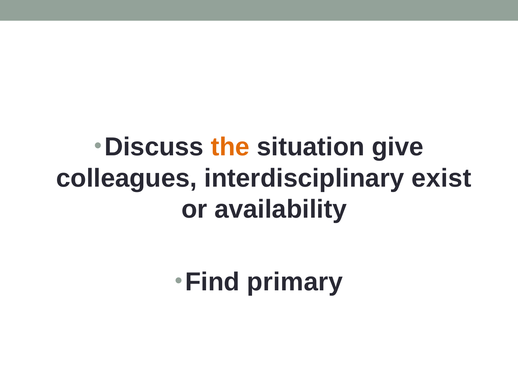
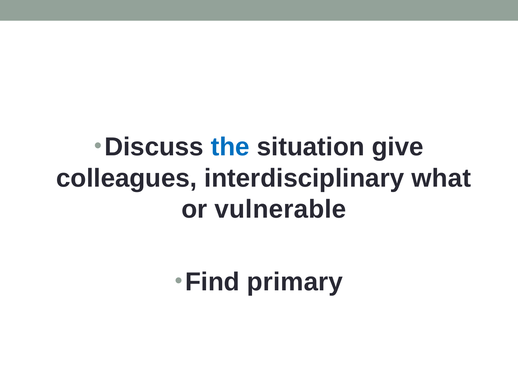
the colour: orange -> blue (230, 147)
exist: exist -> what (441, 178)
availability: availability -> vulnerable (280, 209)
